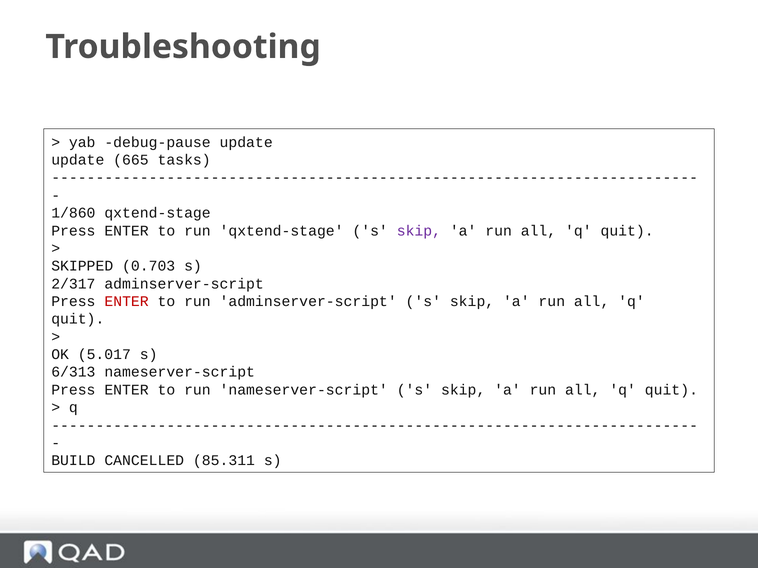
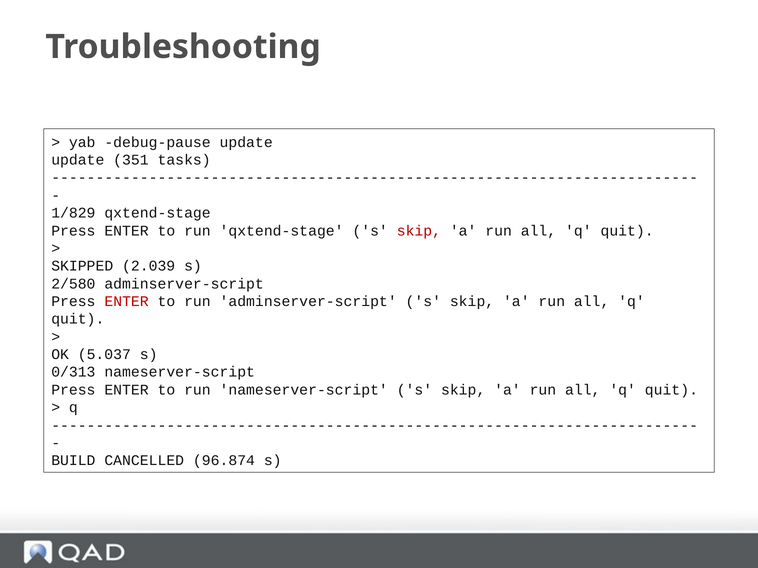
665: 665 -> 351 (131, 160)
1/860: 1/860 -> 1/829 (73, 213)
skip colour: purple -> red (419, 231)
0.703: 0.703 -> 2.039 (149, 266)
2/317: 2/317 -> 2/580 (73, 284)
5.017: 5.017 -> 5.037 (104, 355)
6/313: 6/313 -> 0/313 (73, 372)
85.311: 85.311 -> 96.874 (224, 461)
